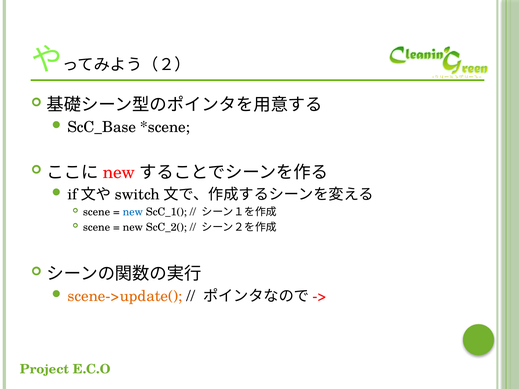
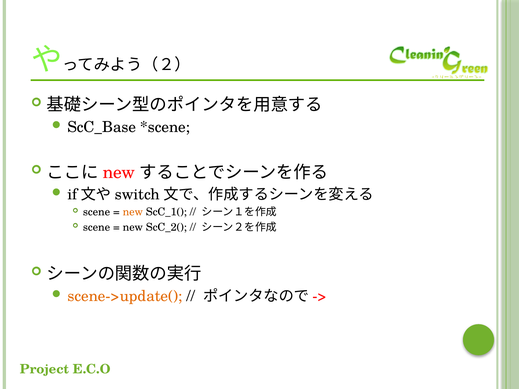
new colour: blue -> orange (133, 212)
